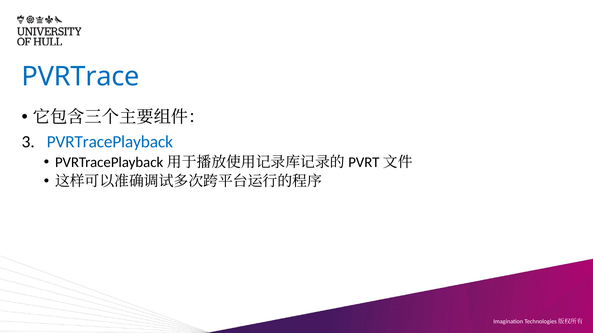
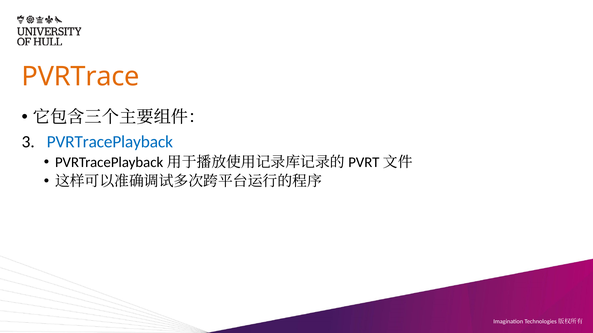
PVRTrace colour: blue -> orange (81, 77)
